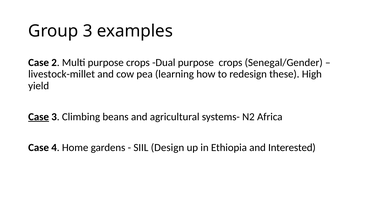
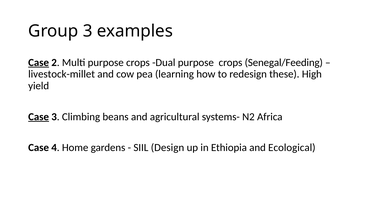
Case underline: none -> present (39, 63)
Senegal/Gender: Senegal/Gender -> Senegal/Feeding (284, 63)
Interested: Interested -> Ecological (292, 148)
